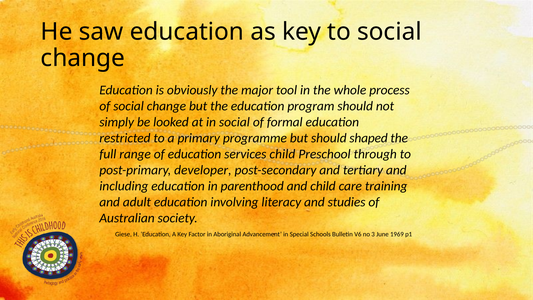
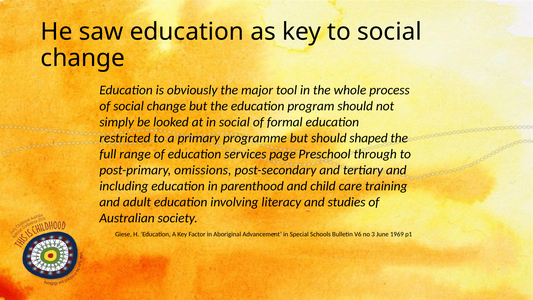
services child: child -> page (283, 154)
developer: developer -> omissions (203, 170)
